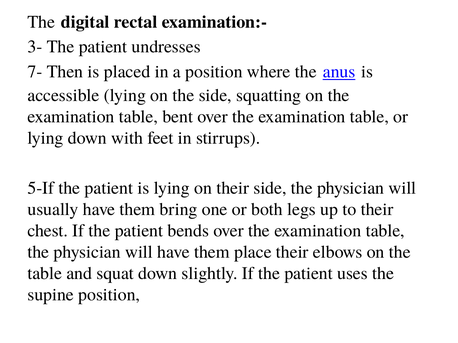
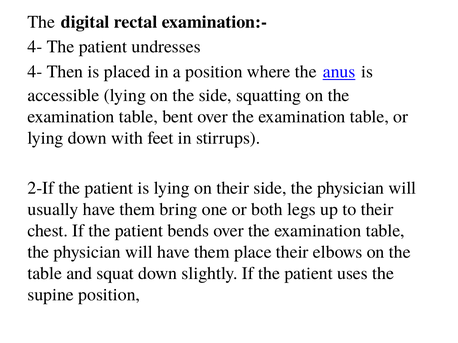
3-: 3- -> 4- (35, 47)
7-: 7- -> 4- (35, 72)
5-If: 5-If -> 2-If (41, 188)
